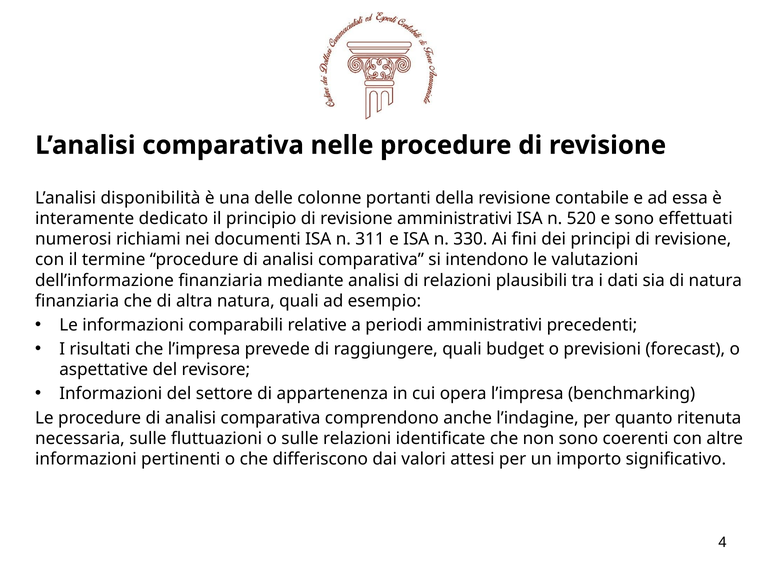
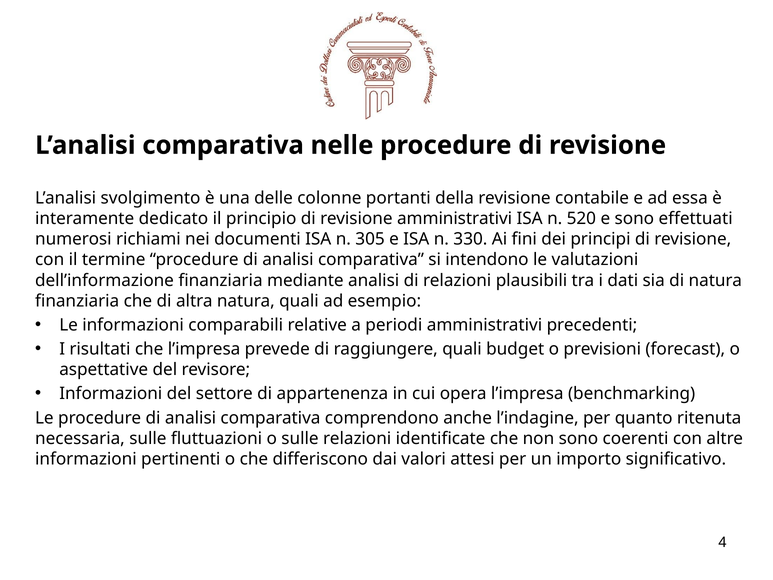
disponibilità: disponibilità -> svolgimento (151, 198)
311: 311 -> 305 (370, 239)
